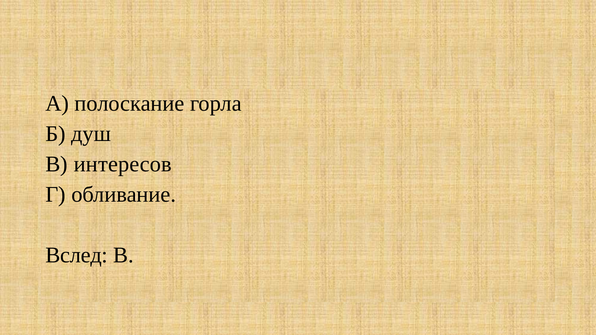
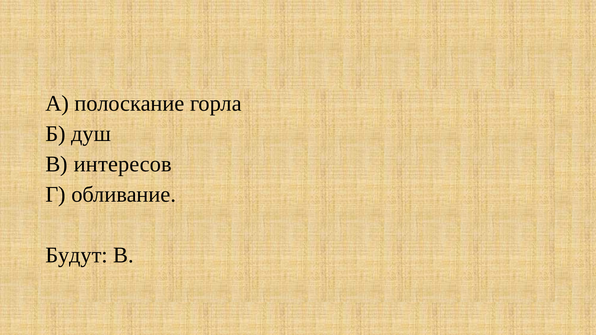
Вслед: Вслед -> Будут (77, 255)
